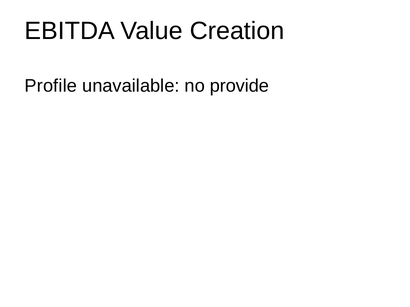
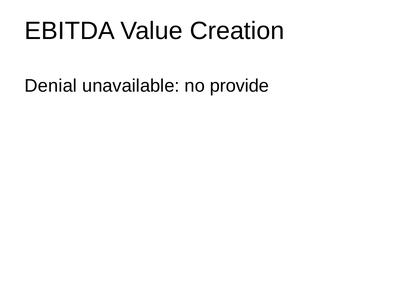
Profile: Profile -> Denial (51, 86)
